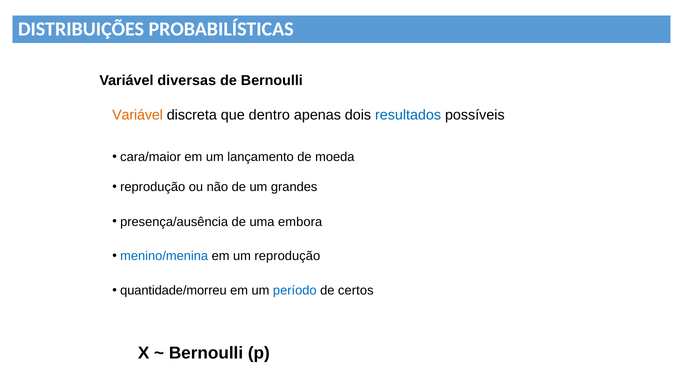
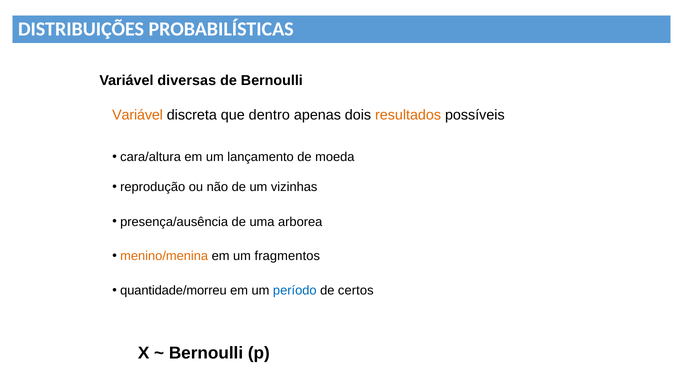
resultados colour: blue -> orange (408, 115)
cara/maior: cara/maior -> cara/altura (151, 157)
grandes: grandes -> vizinhas (294, 187)
embora: embora -> arborea (300, 222)
menino/menina colour: blue -> orange (164, 256)
um reprodução: reprodução -> fragmentos (287, 256)
